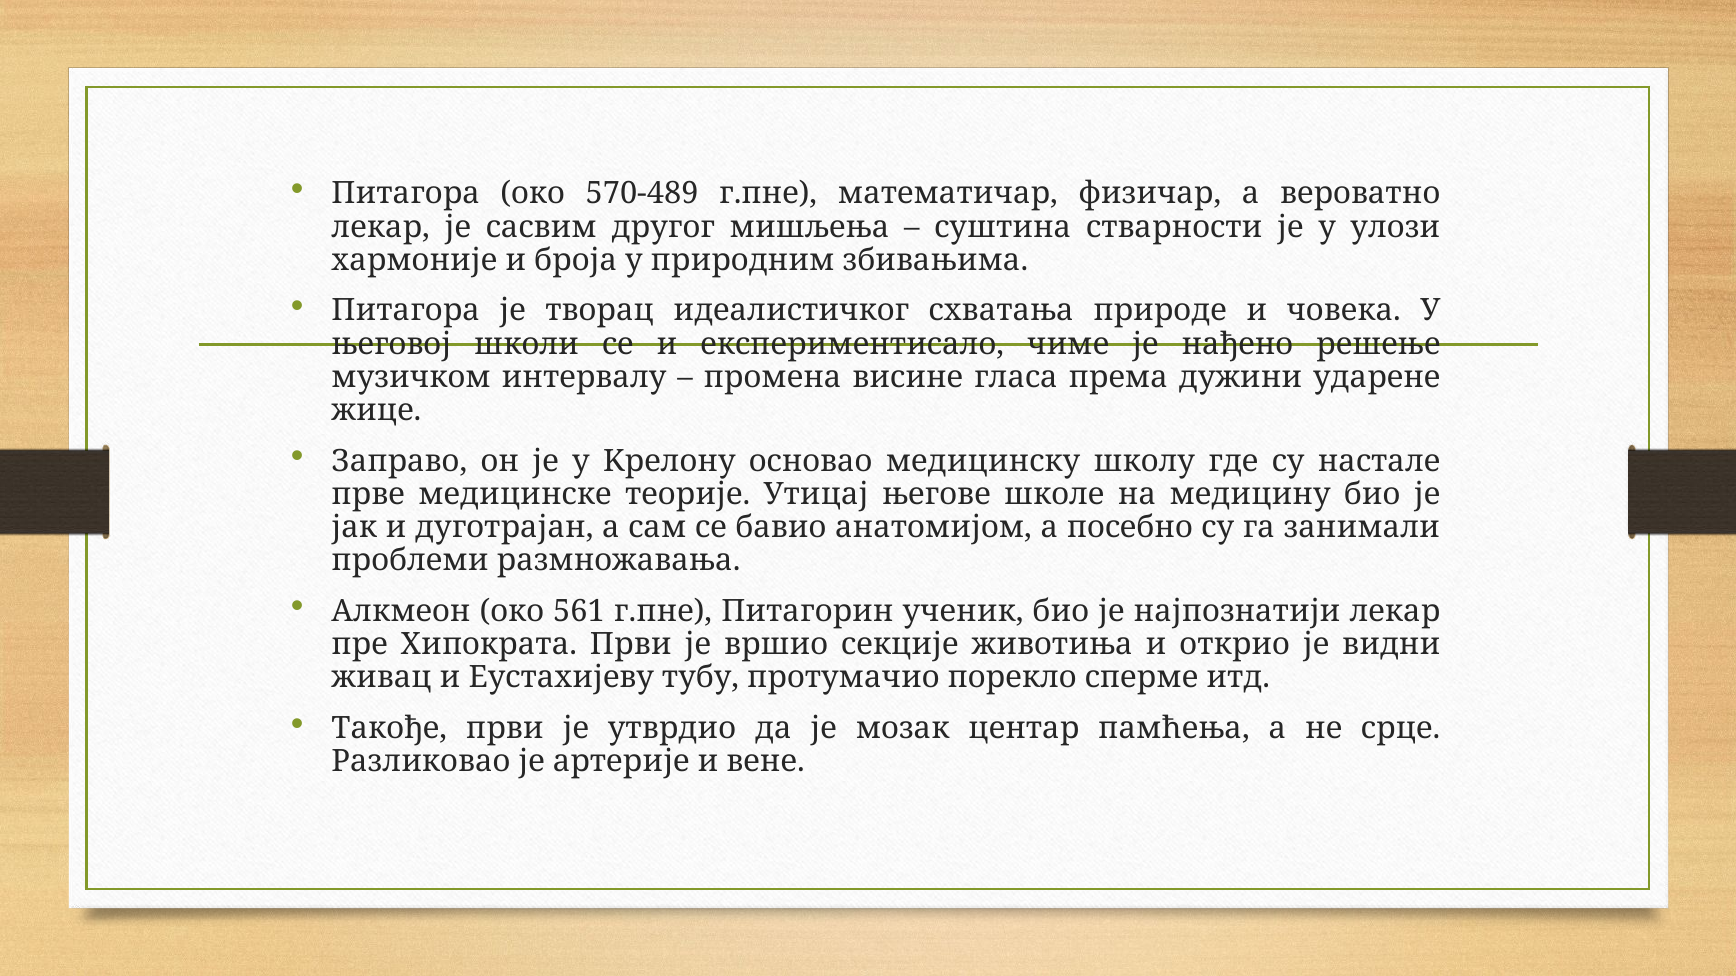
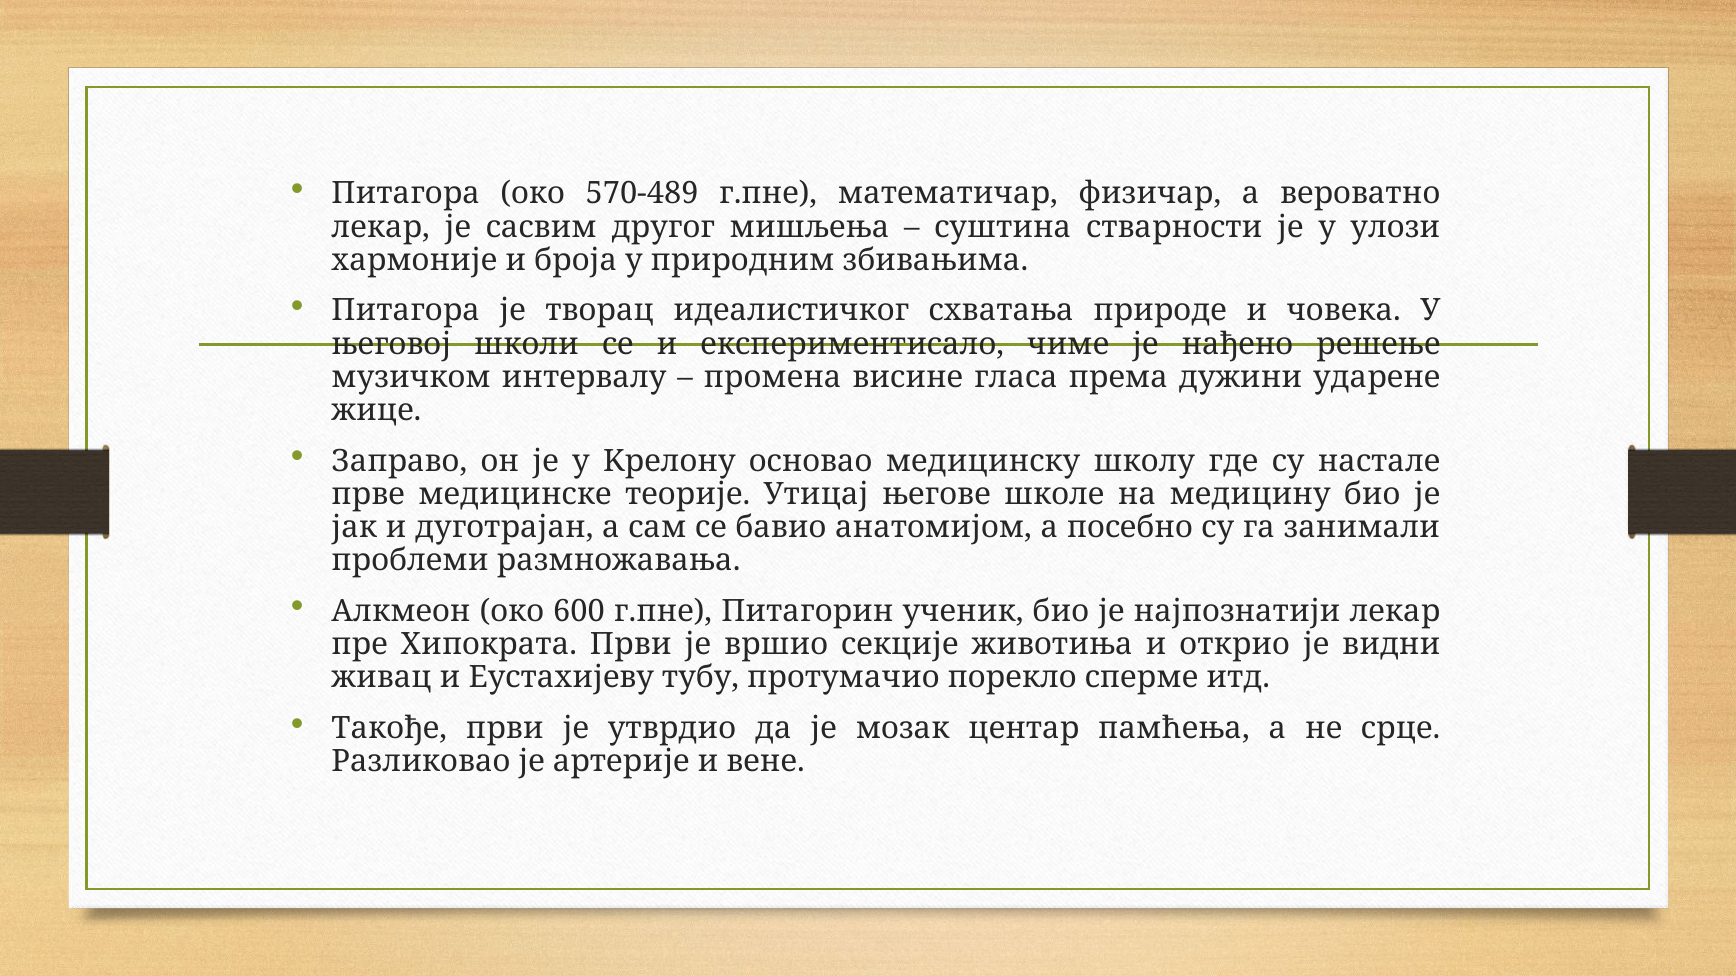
561: 561 -> 600 (579, 612)
